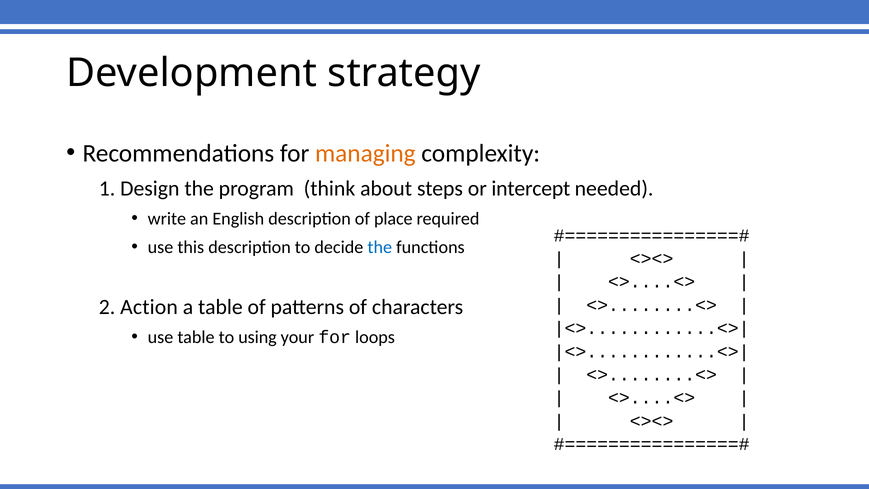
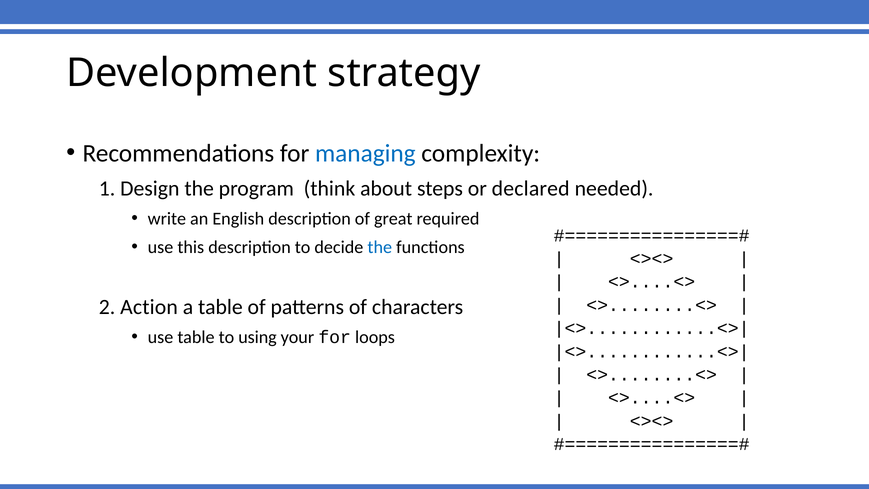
managing colour: orange -> blue (365, 153)
intercept: intercept -> declared (531, 189)
place: place -> great (393, 219)
